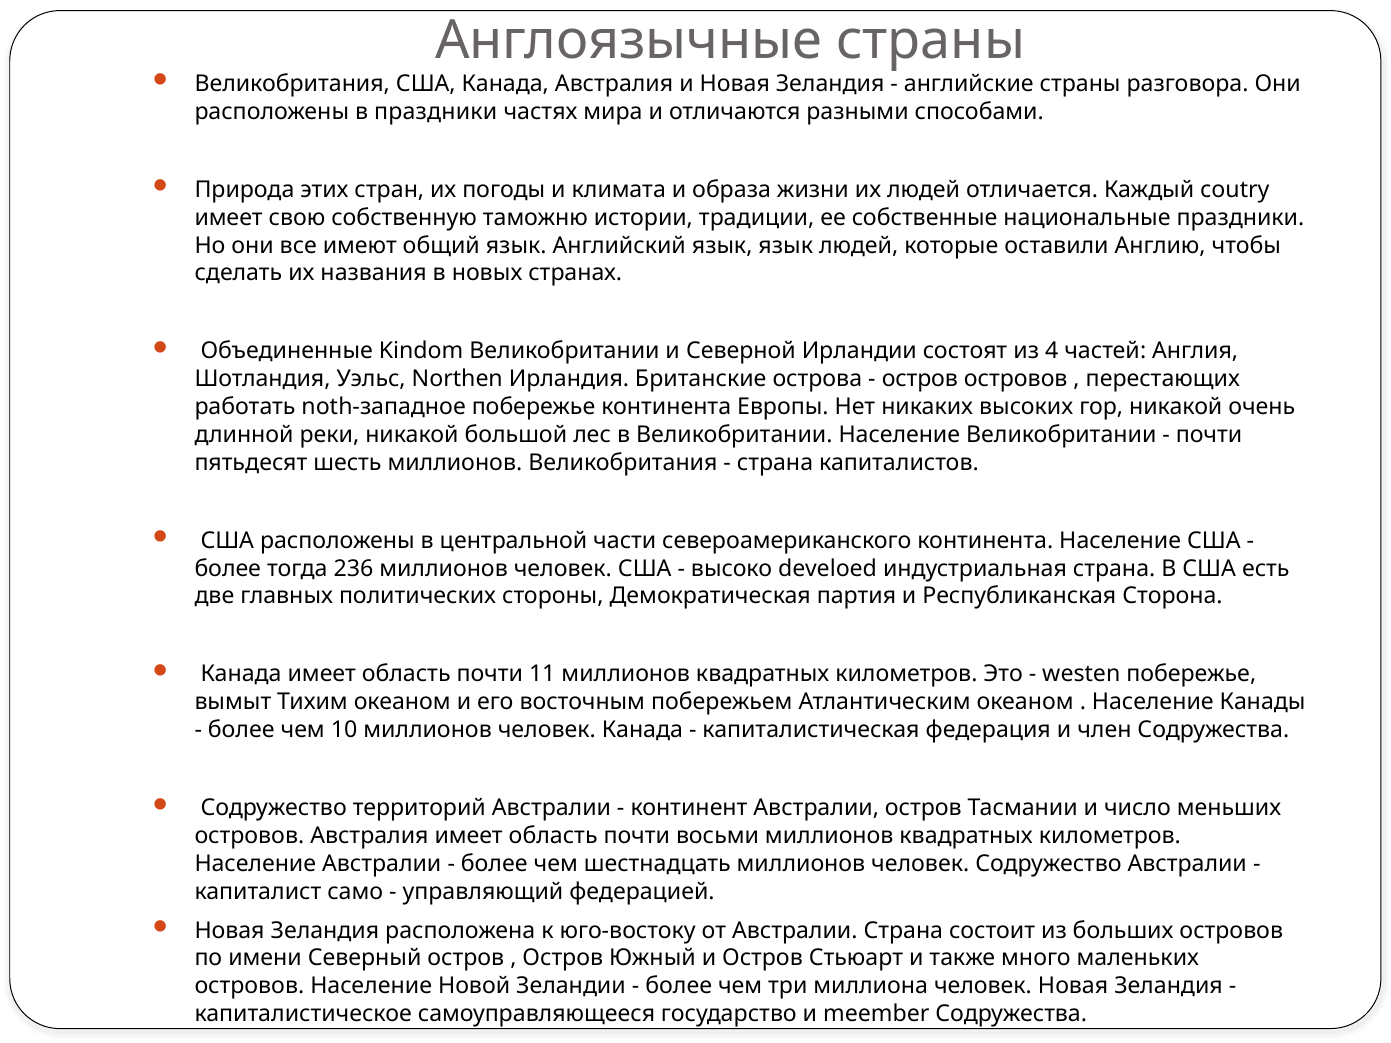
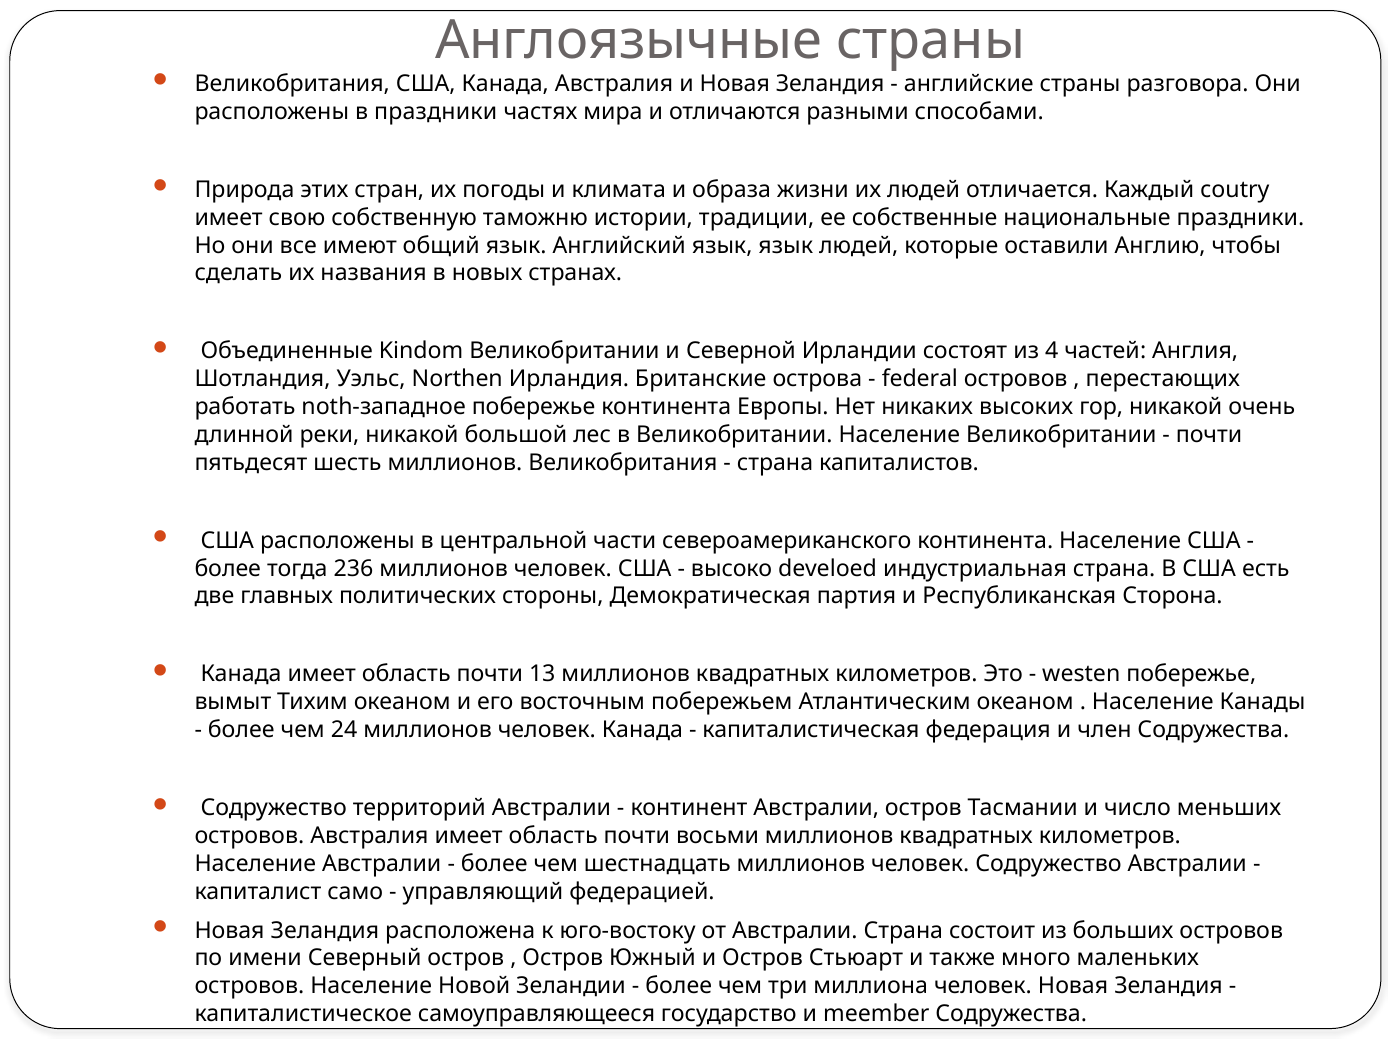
остров: остров -> federal (920, 379)
11: 11 -> 13 (542, 674)
10: 10 -> 24 (344, 730)
